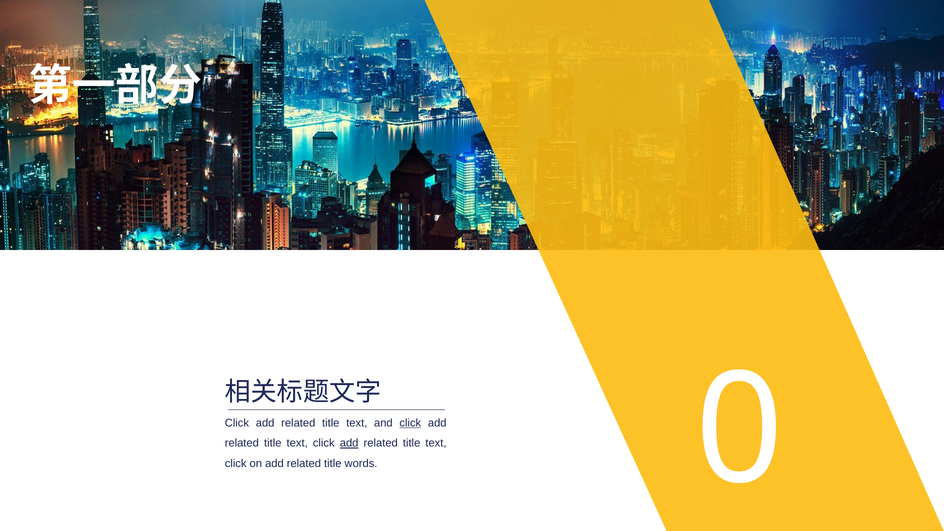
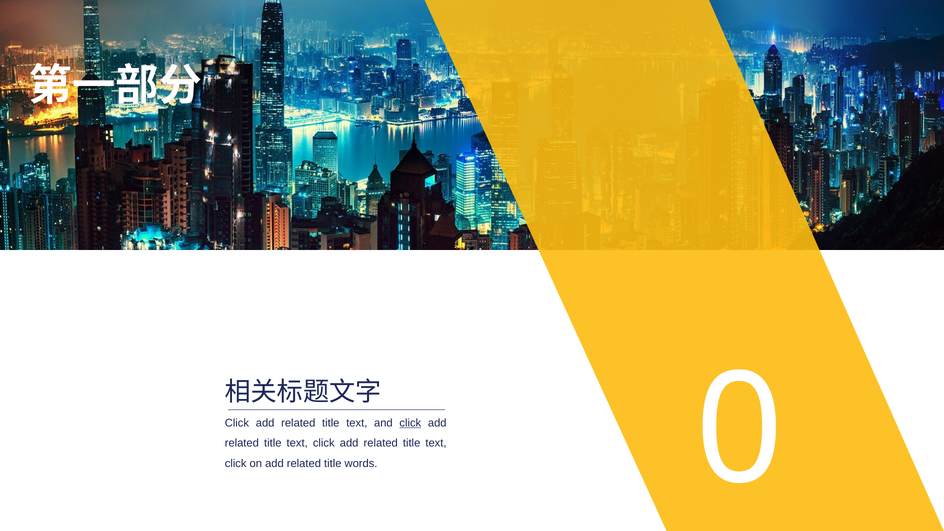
add underline: present -> none (349, 443)
